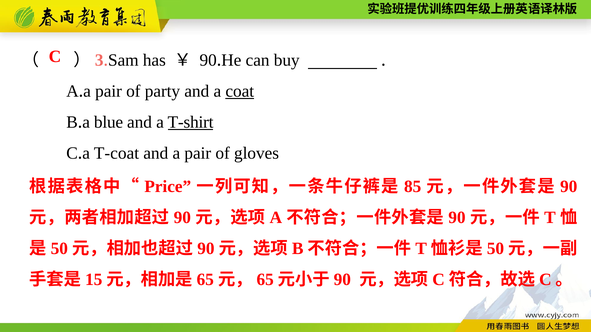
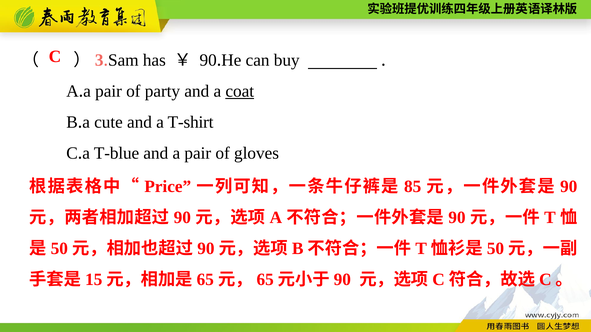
blue: blue -> cute (108, 122)
T-shirt underline: present -> none (191, 122)
T-coat: T-coat -> T-blue (117, 153)
